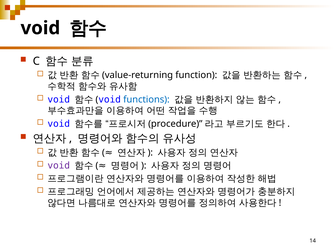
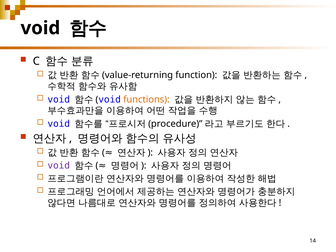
functions colour: blue -> orange (146, 99)
